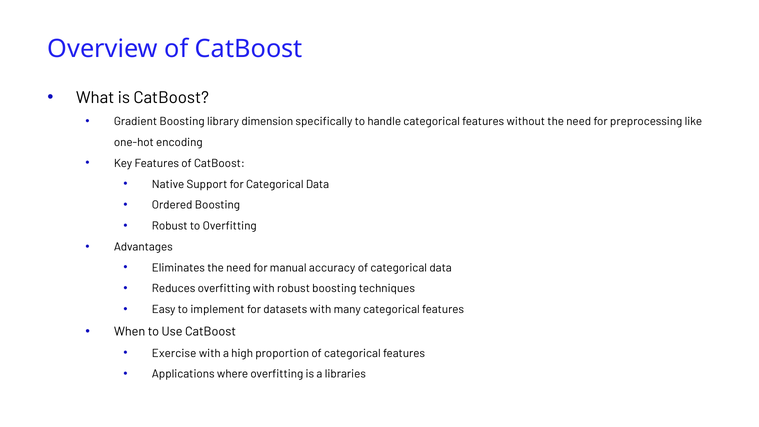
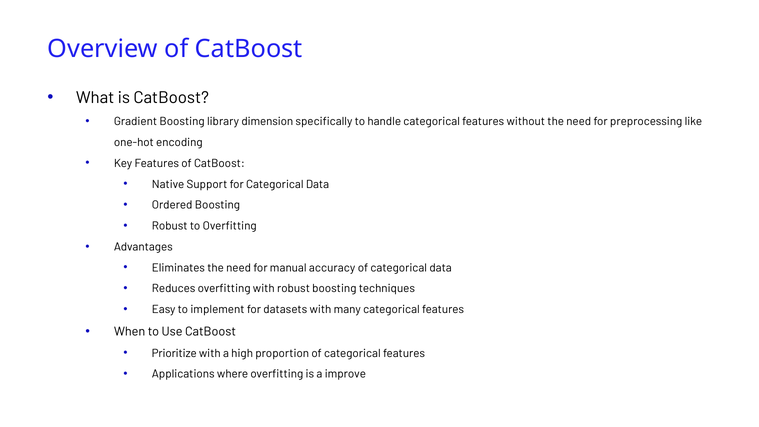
Exercise: Exercise -> Prioritize (174, 353)
libraries: libraries -> improve (345, 374)
